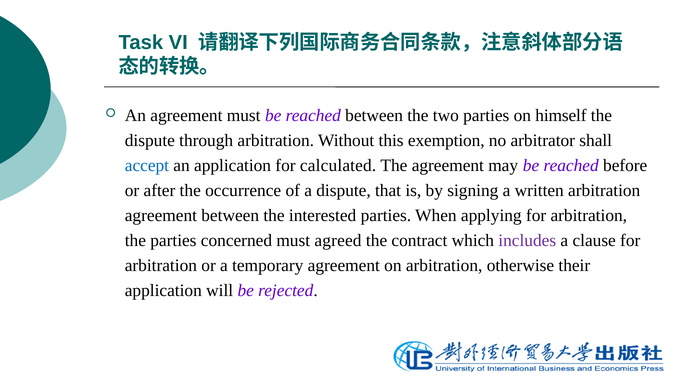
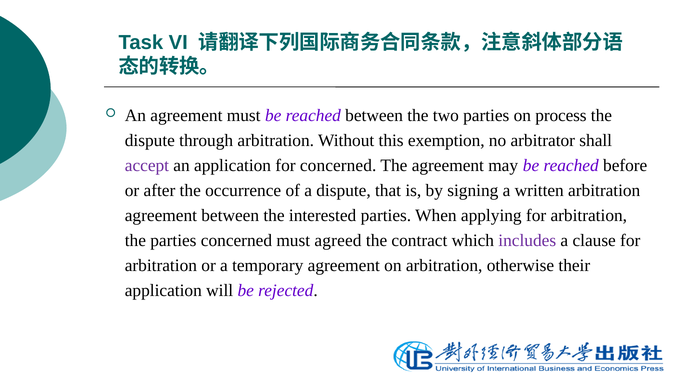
himself: himself -> process (561, 115)
accept colour: blue -> purple (147, 165)
for calculated: calculated -> concerned (338, 165)
